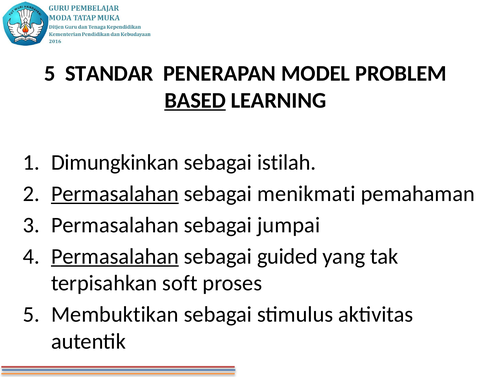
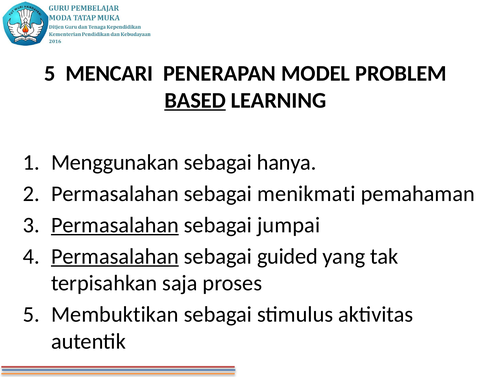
STANDAR: STANDAR -> MENCARI (109, 73)
Dimungkinkan: Dimungkinkan -> Menggunakan (115, 162)
istilah: istilah -> hanya (287, 162)
Permasalahan underline: present -> none (115, 194)
Permasalahan underline: none -> present (115, 225)
soft: soft -> saja (180, 283)
